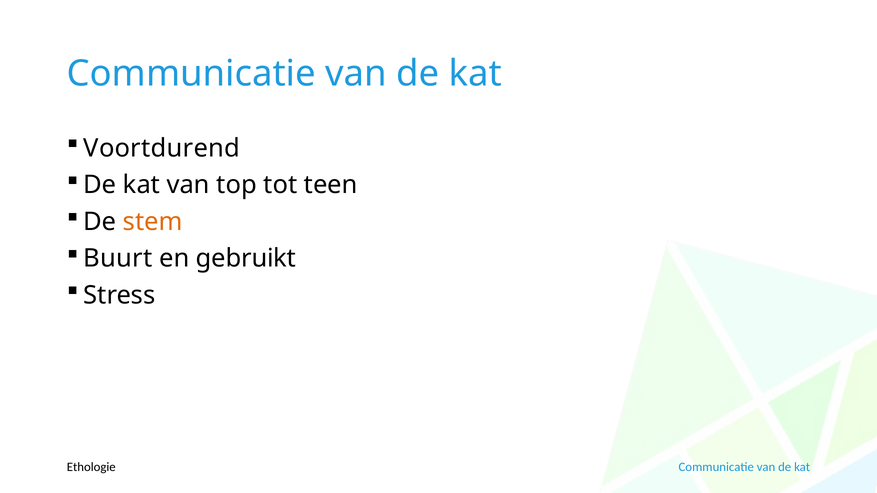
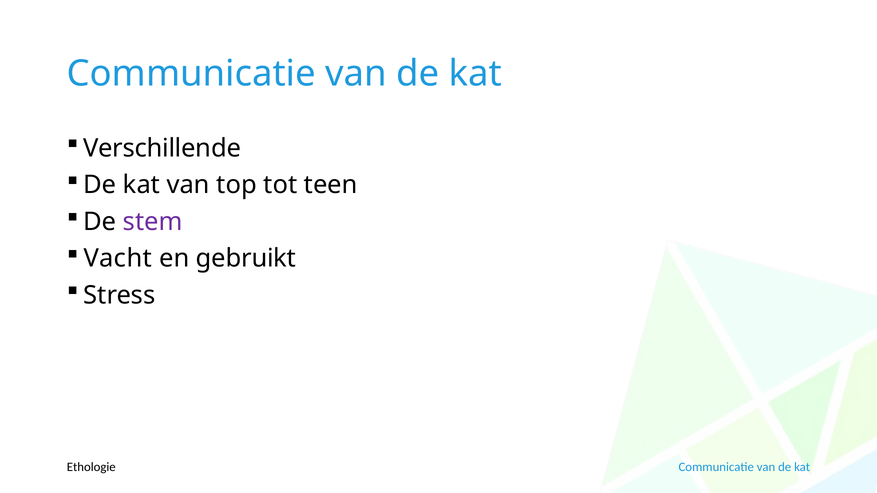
Voortdurend: Voortdurend -> Verschillende (162, 148)
stem colour: orange -> purple (153, 222)
Buurt: Buurt -> Vacht (118, 259)
